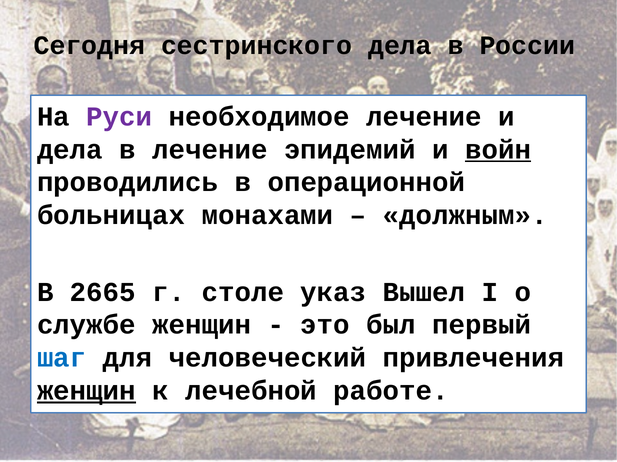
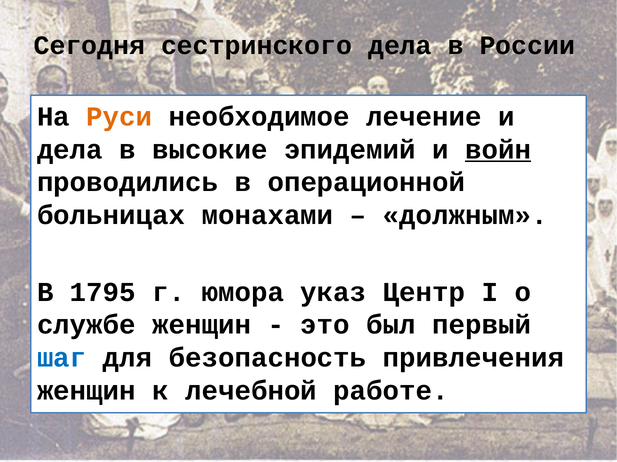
Руси colour: purple -> orange (119, 117)
в лечение: лечение -> высокие (210, 150)
2665: 2665 -> 1795 (103, 292)
столе: столе -> юмора (243, 292)
Вышел: Вышел -> Центр (424, 292)
человеческий: человеческий -> безопасность (268, 358)
женщин underline: present -> none (86, 391)
